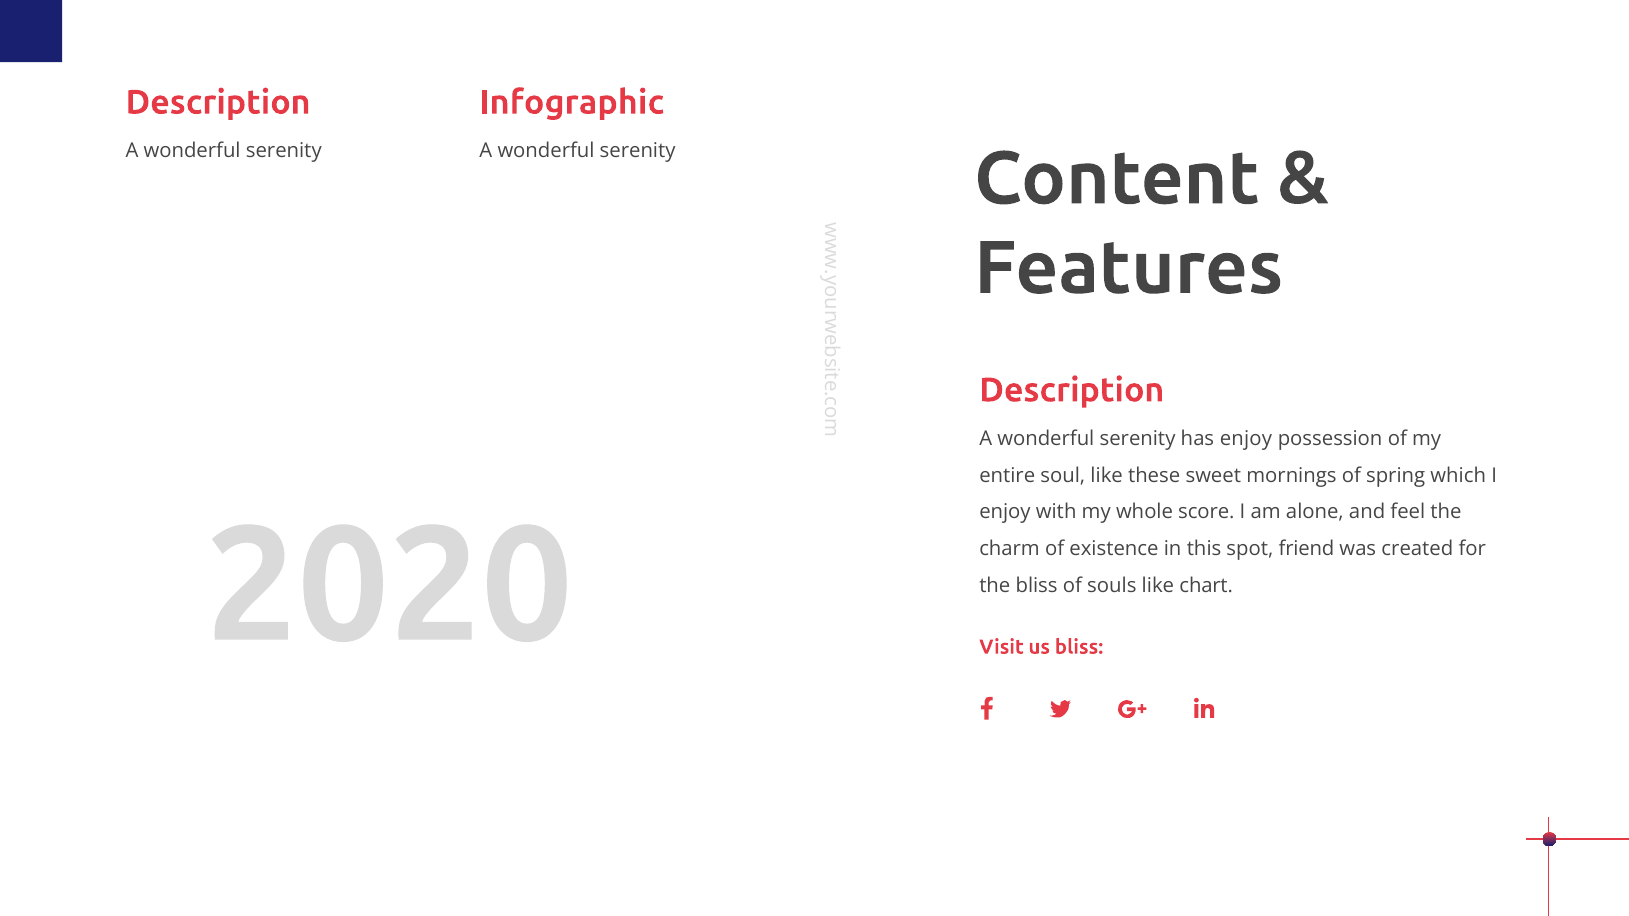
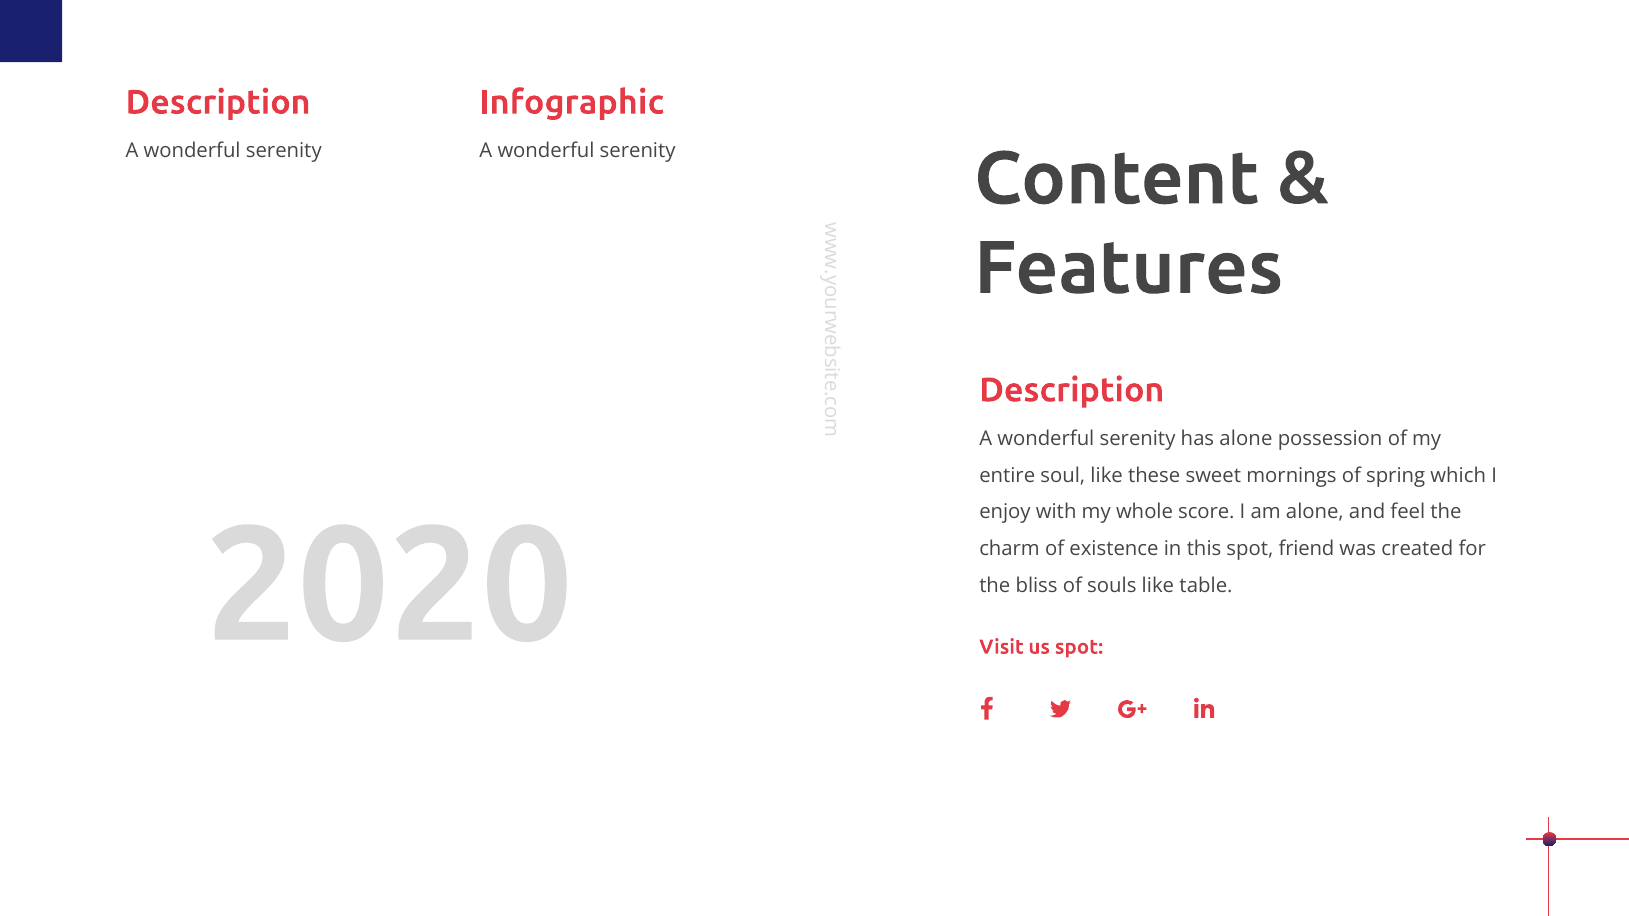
has enjoy: enjoy -> alone (1246, 439)
us bliss: bliss -> spot (1079, 647)
chart: chart -> table (1206, 585)
